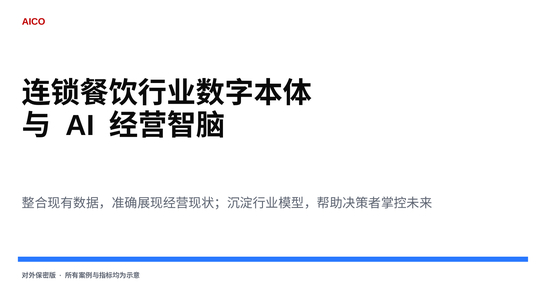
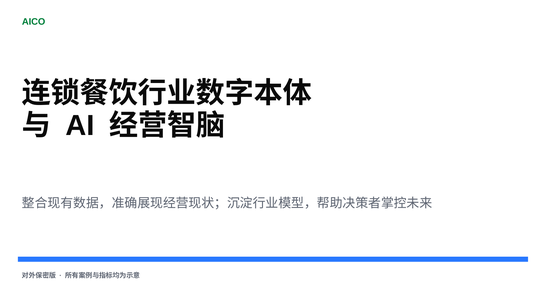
AICO colour: red -> green (34, 22)
